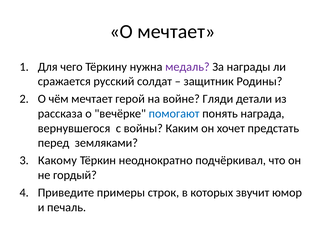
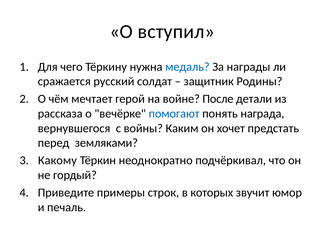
О мечтает: мечтает -> вступил (176, 31)
медаль colour: purple -> blue (187, 67)
Гляди: Гляди -> После (218, 99)
